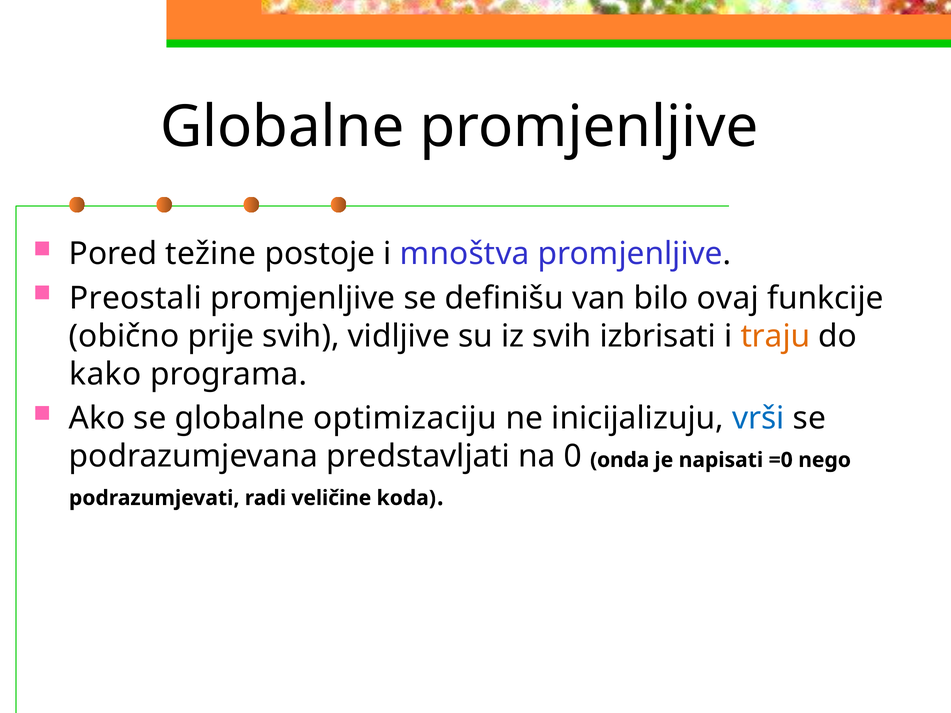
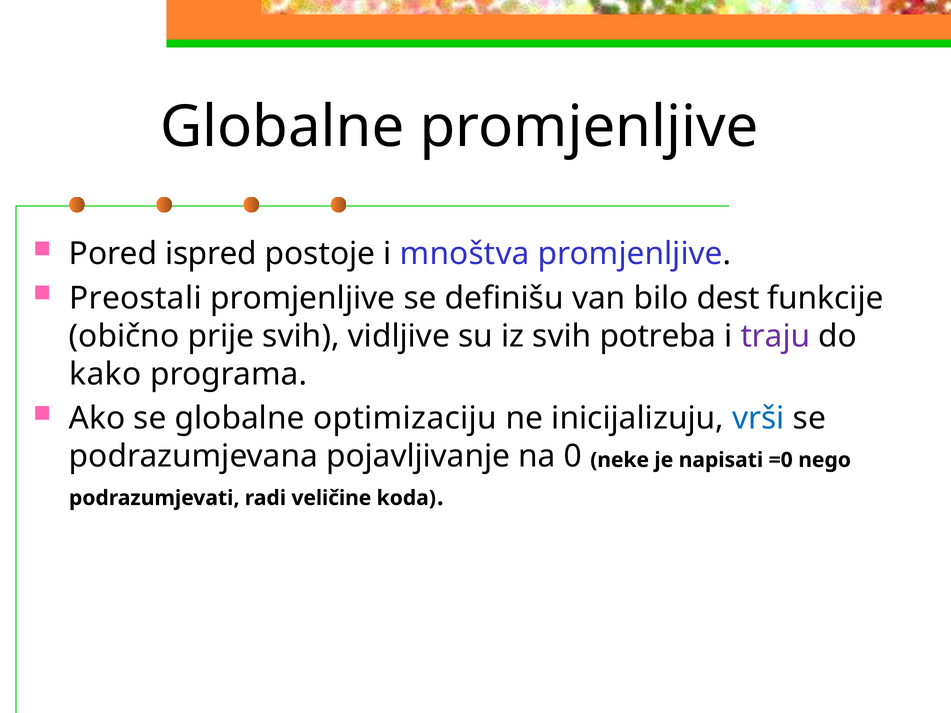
težine: težine -> ispred (211, 254)
ovaj: ovaj -> dest (728, 298)
izbrisati: izbrisati -> potreba (658, 336)
traju colour: orange -> purple (775, 336)
predstavljati: predstavljati -> pojavljivanje (418, 457)
onda: onda -> neke (620, 460)
